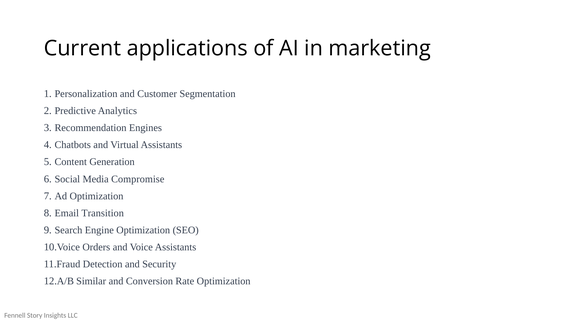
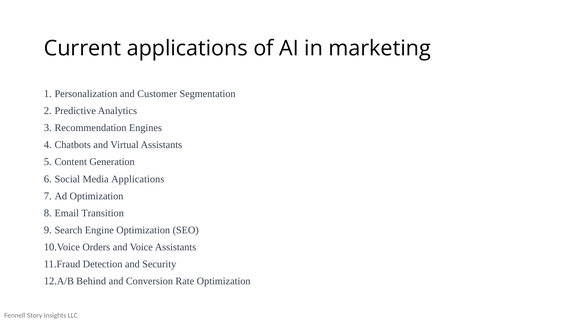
Media Compromise: Compromise -> Applications (138, 179)
Similar: Similar -> Behind (91, 281)
